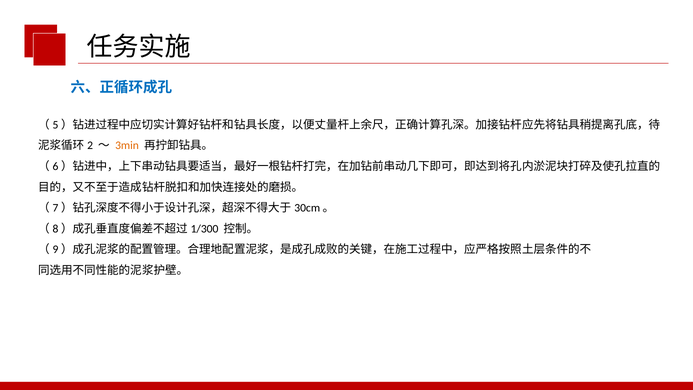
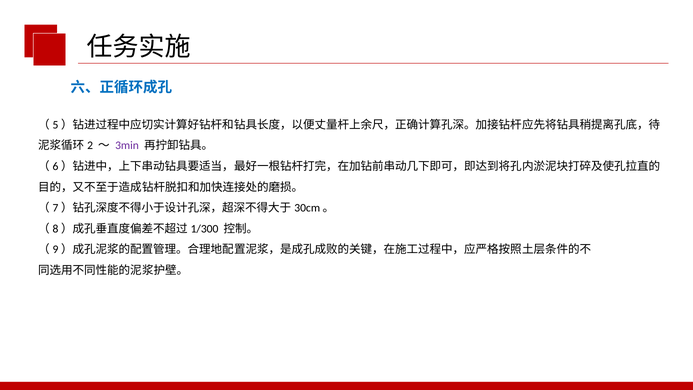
3min colour: orange -> purple (127, 146)
